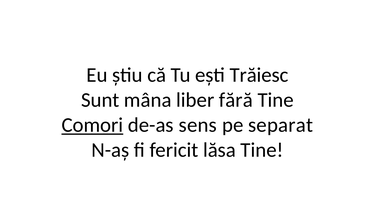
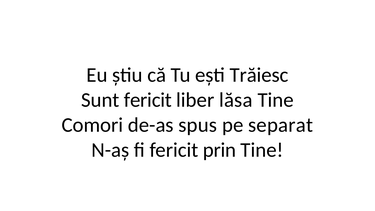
Sunt mâna: mâna -> fericit (148, 100)
fără: fără -> lăsa (236, 100)
Comori underline: present -> none (92, 125)
sens: sens -> spus (198, 125)
lăsa: lăsa -> prin (220, 150)
